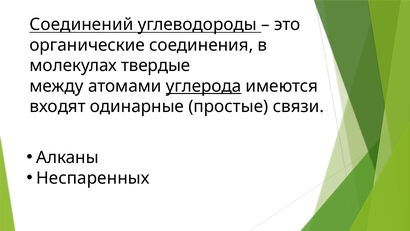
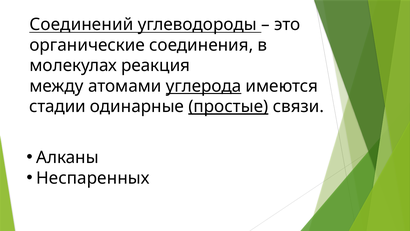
твердые: твердые -> реакция (156, 65)
входят: входят -> стадии (58, 106)
простые underline: none -> present (228, 106)
